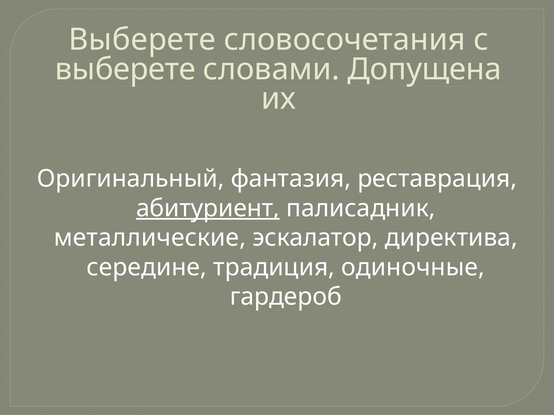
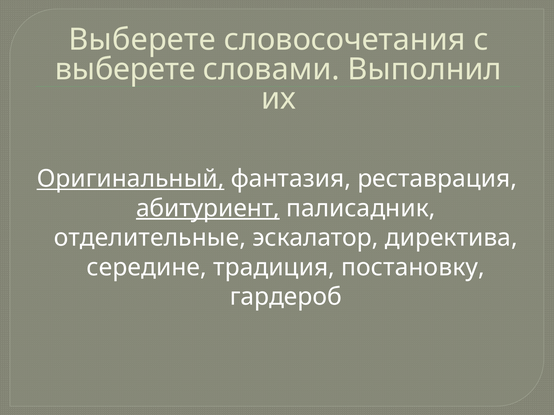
Допущена: Допущена -> Выполнил (425, 69)
Оригинальный underline: none -> present (131, 179)
металлические: металлические -> отделительные (150, 238)
одиночные: одиночные -> постановку (413, 268)
